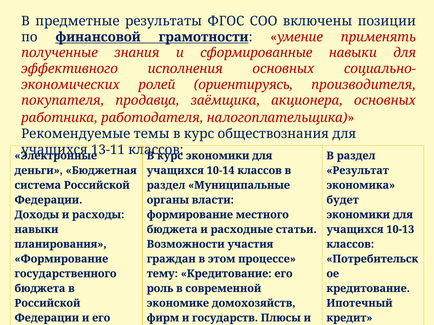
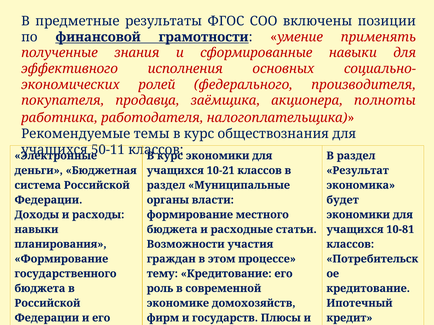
ориентируясь: ориентируясь -> федерального (243, 85)
акционера основных: основных -> полноты (385, 101)
13-11: 13-11 -> 50-11 (108, 150)
10-14: 10-14 -> 10-21 (221, 171)
10-13: 10-13 -> 10-81 (400, 230)
